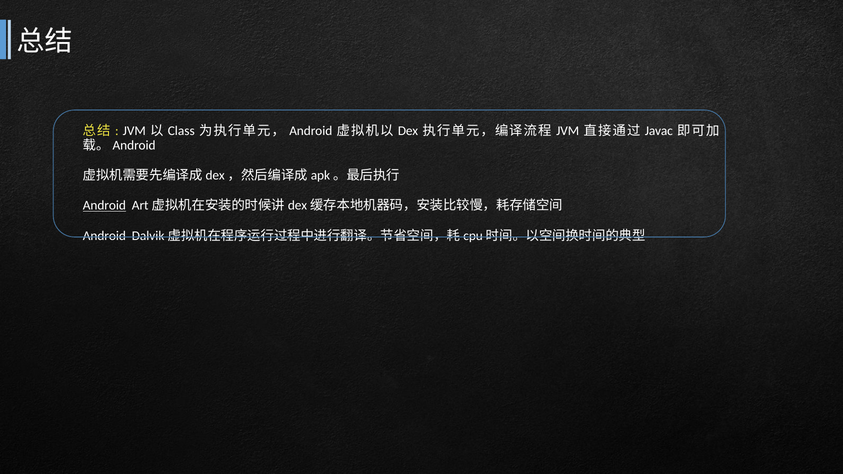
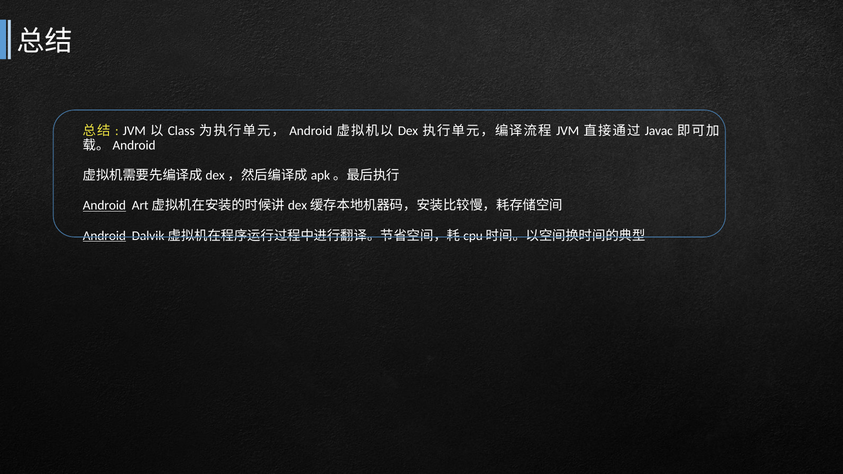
Android underline: none -> present (104, 236)
